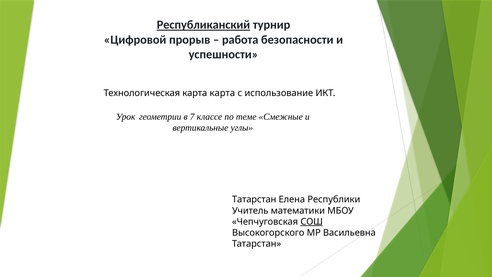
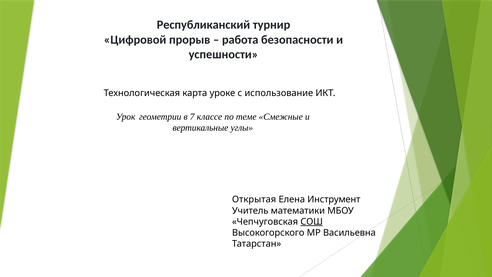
Республиканский underline: present -> none (203, 25)
карта карта: карта -> уроке (222, 93)
Татарстан: Татарстан -> Открытая (254, 199)
Республики: Республики -> Инструмент (334, 199)
